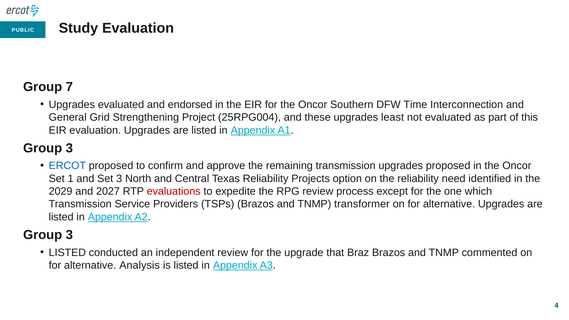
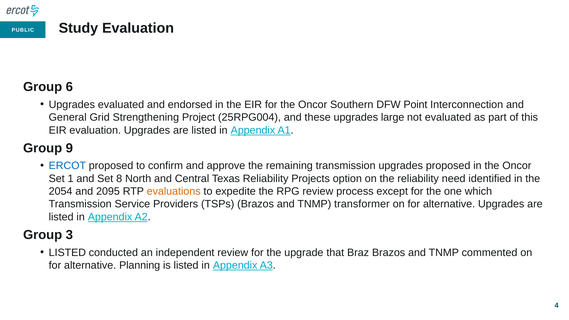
7: 7 -> 6 (69, 87)
Time: Time -> Point (415, 105)
least: least -> large (393, 117)
3: 3 -> 9 (69, 148)
Set 3: 3 -> 8 (119, 179)
2029: 2029 -> 2054 (61, 191)
2027: 2027 -> 2095 (108, 191)
evaluations colour: red -> orange (174, 191)
Analysis: Analysis -> Planning (140, 265)
